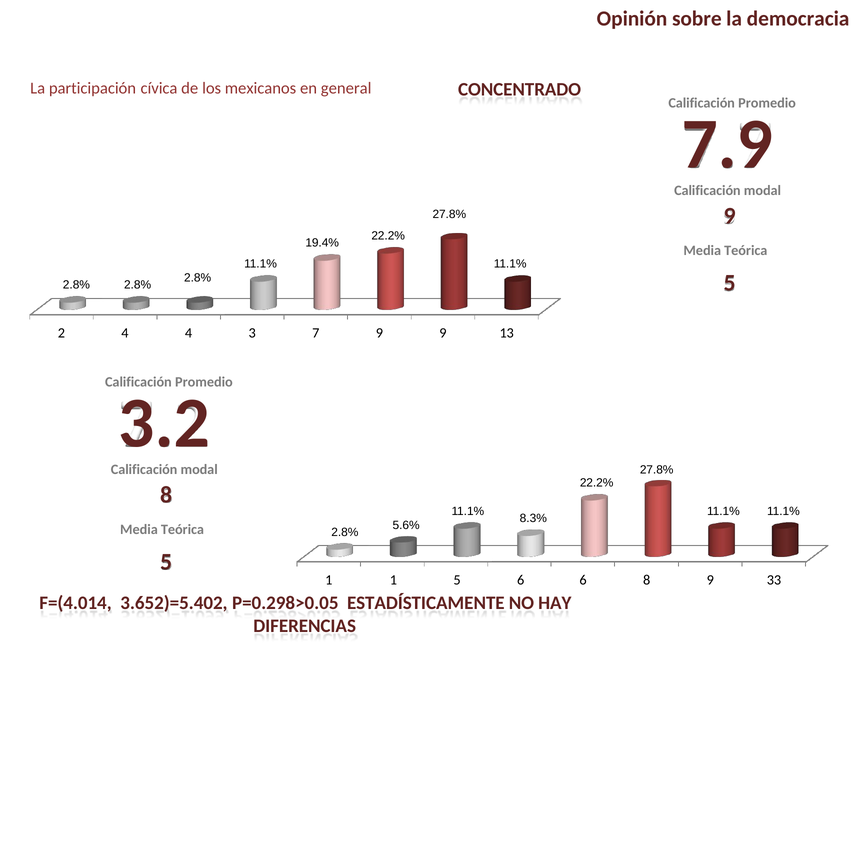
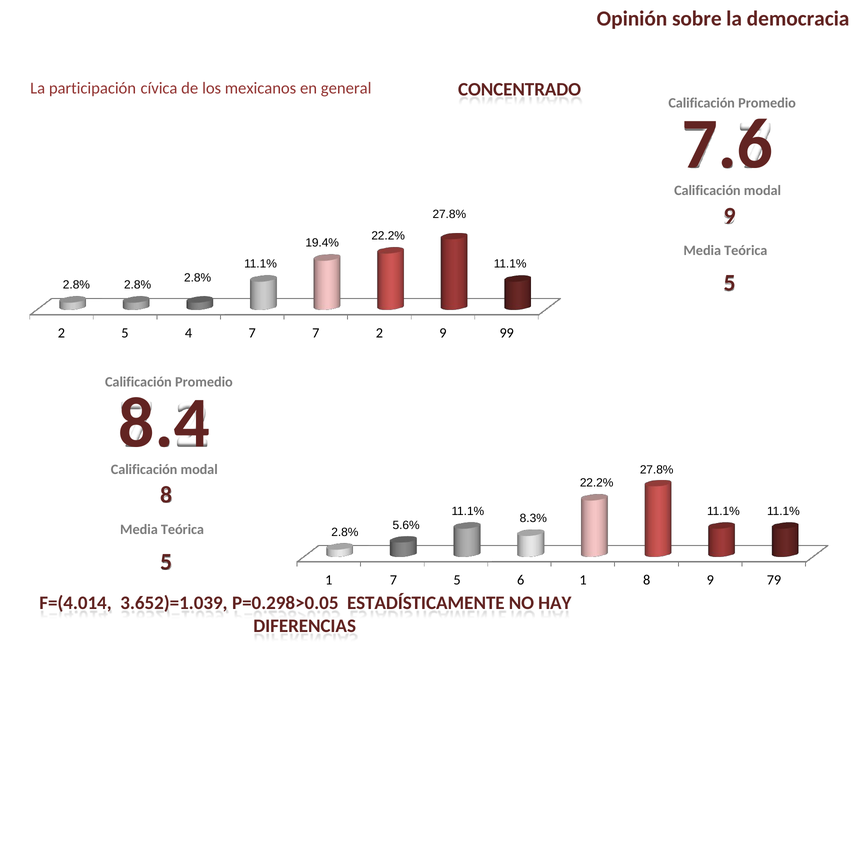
7.9: 7.9 -> 7.6 (727, 144)
2 4: 4 -> 5 (125, 333)
4 3: 3 -> 7 (252, 333)
7 9: 9 -> 2 (379, 333)
13: 13 -> 99 (507, 333)
3.2: 3.2 -> 8.4 (164, 423)
1 1: 1 -> 7 (393, 580)
6 6: 6 -> 1 (583, 580)
33: 33 -> 79 (774, 580)
3.652)=5.402: 3.652)=5.402 -> 3.652)=1.039 (174, 603)
